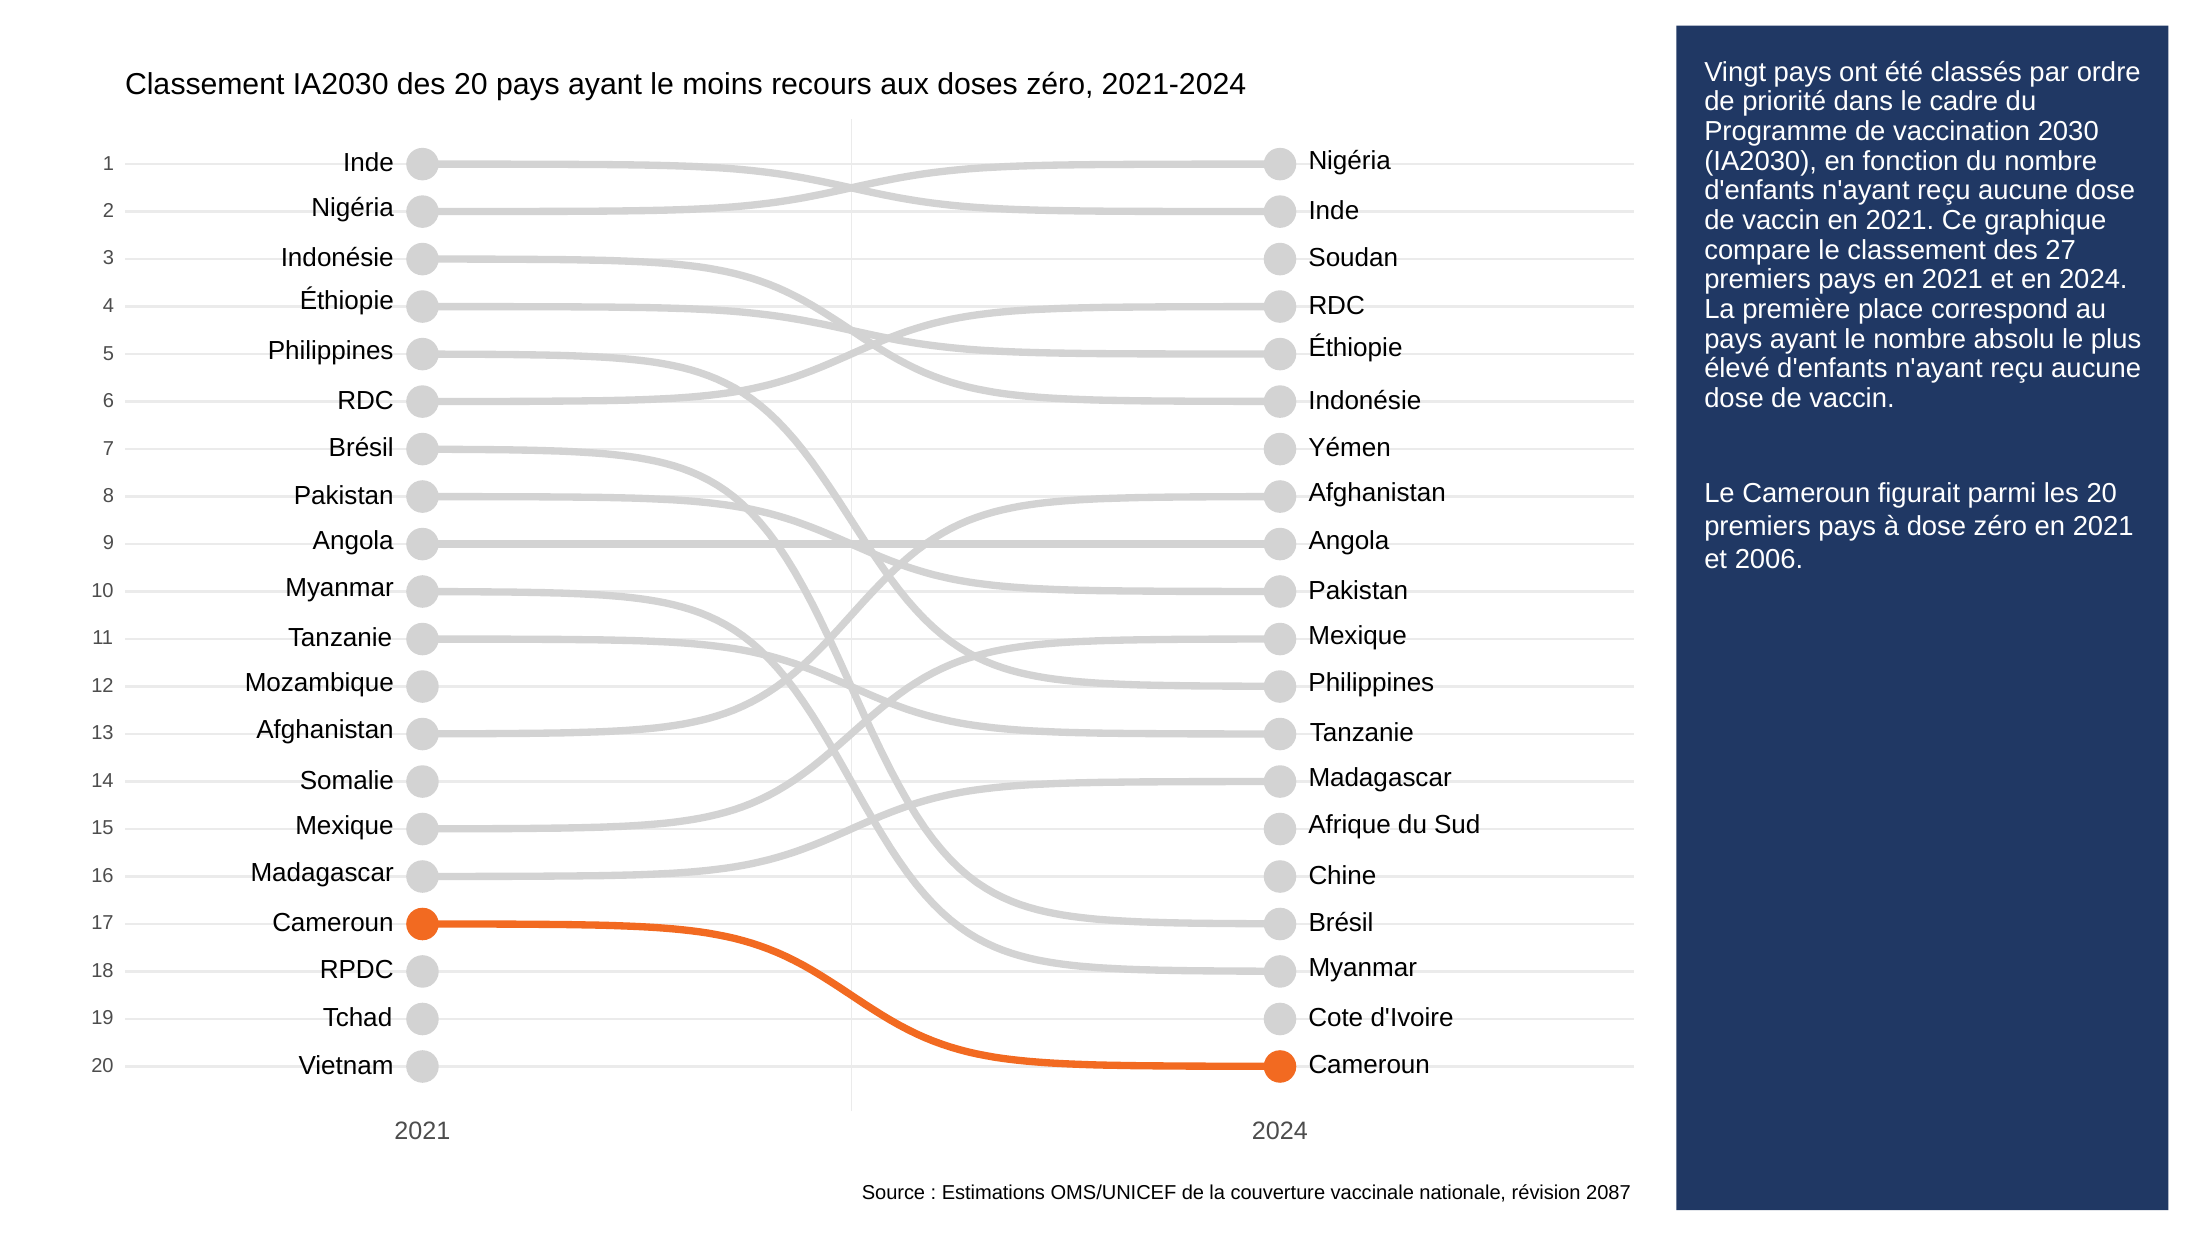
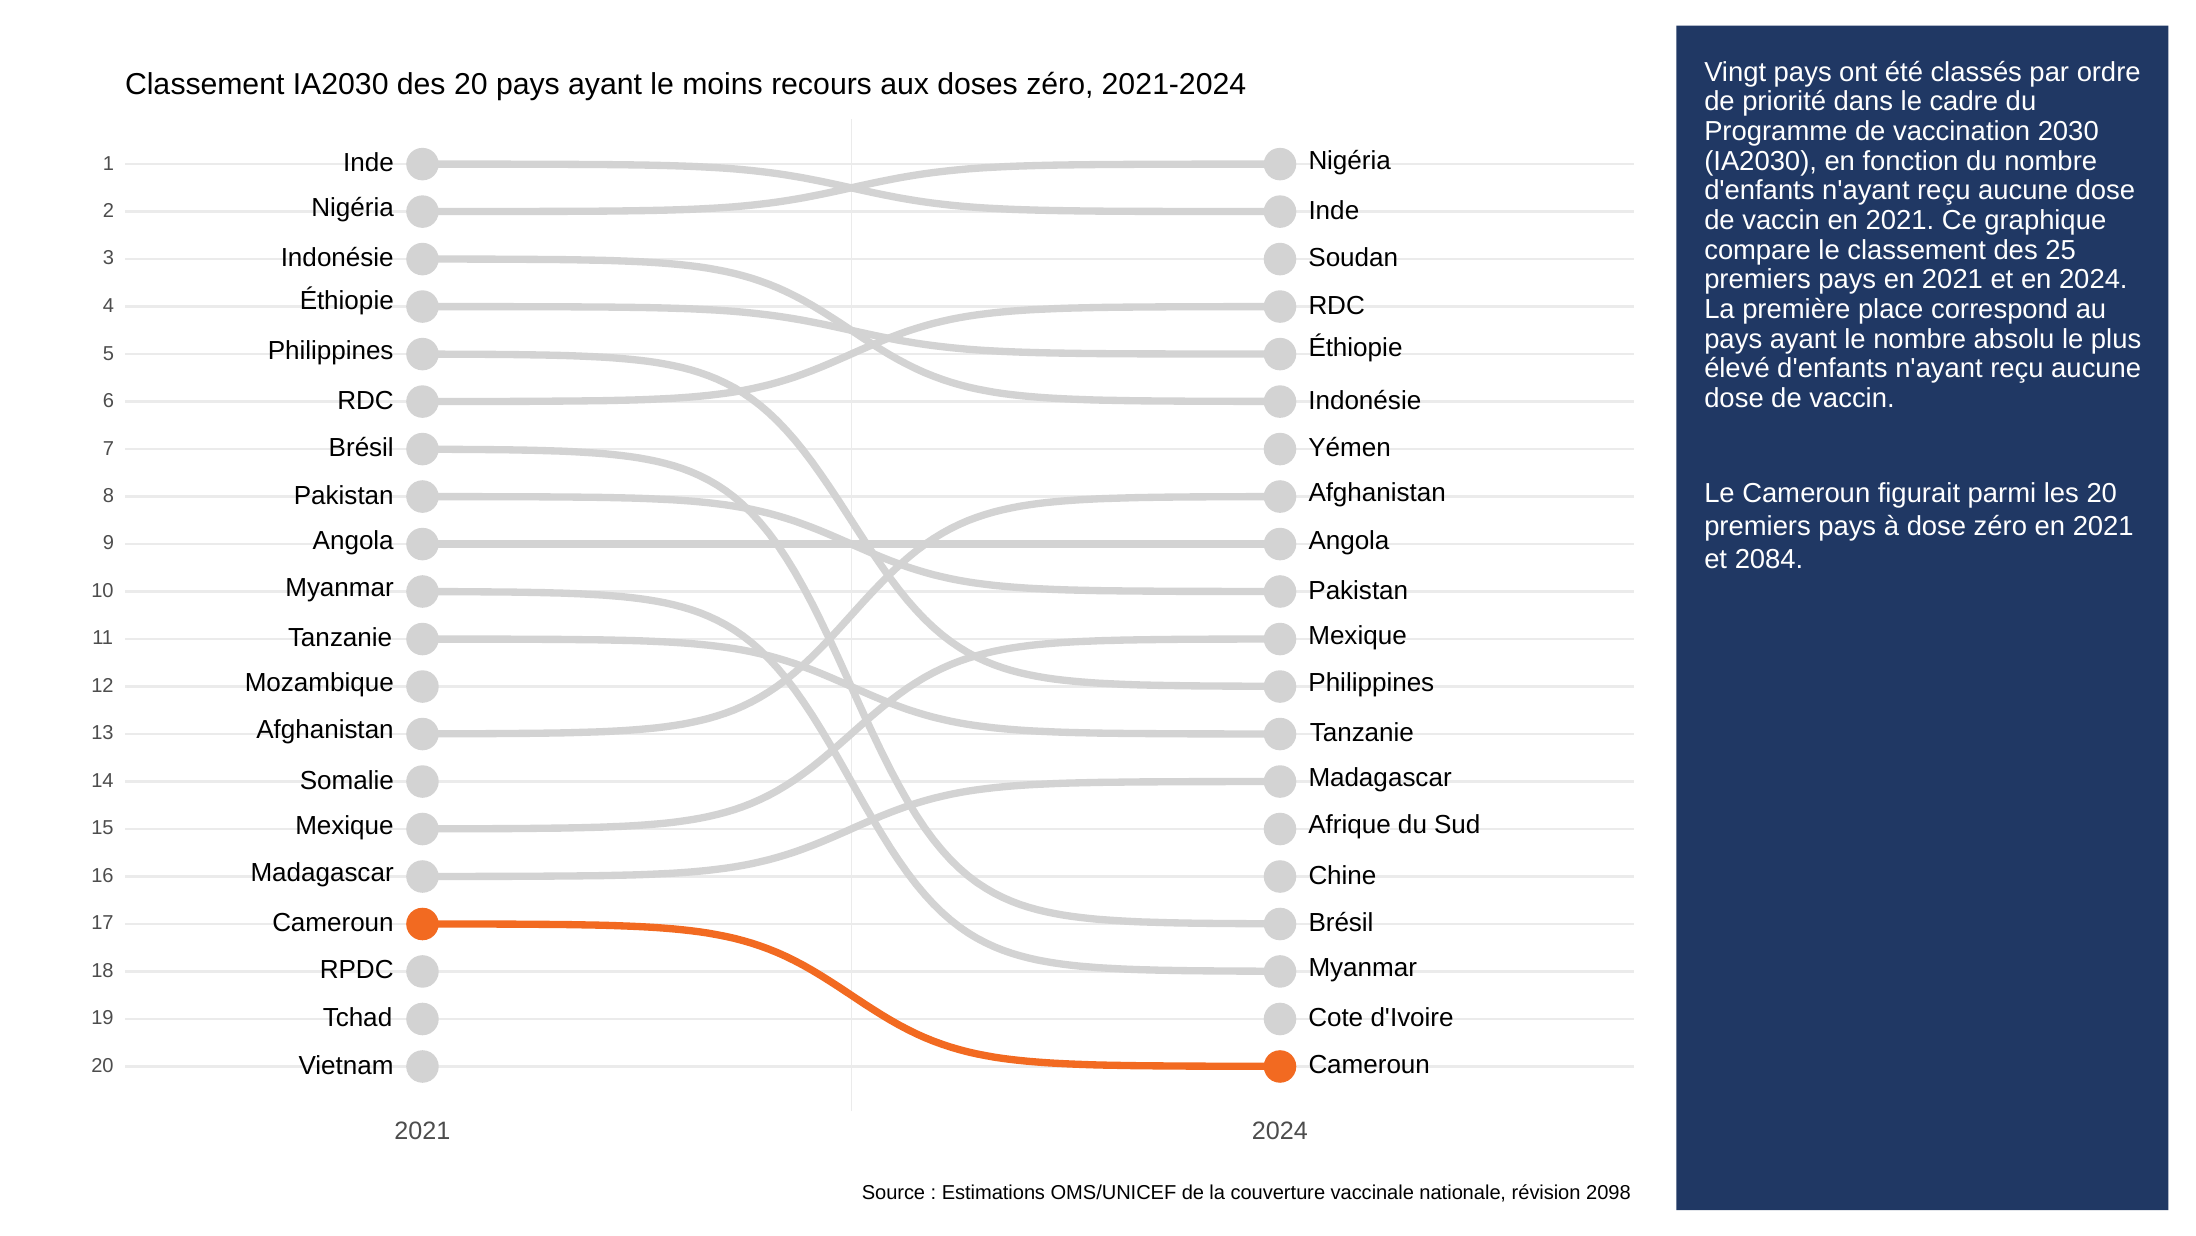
27: 27 -> 25 (2061, 250)
2006: 2006 -> 2084 (1769, 559)
2087: 2087 -> 2098 (1608, 1193)
